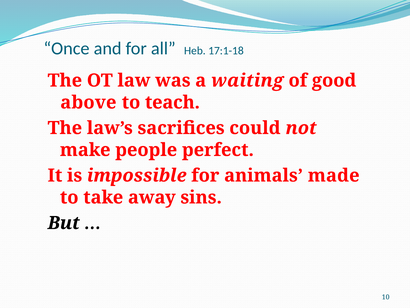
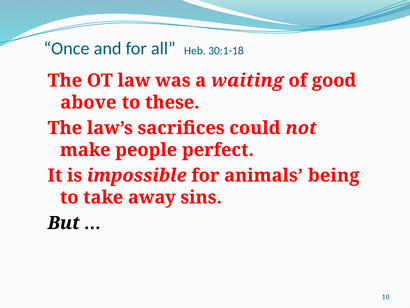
17:1-18: 17:1-18 -> 30:1-18 (226, 51)
teach: teach -> these (172, 102)
made: made -> being (334, 175)
